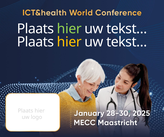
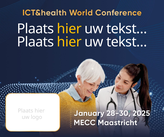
hier colour: light green -> yellow (69, 29)
